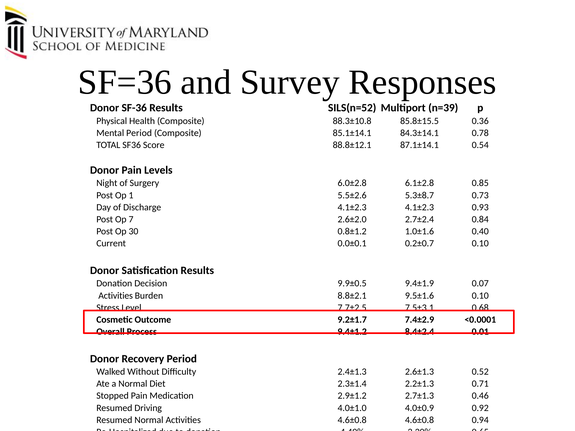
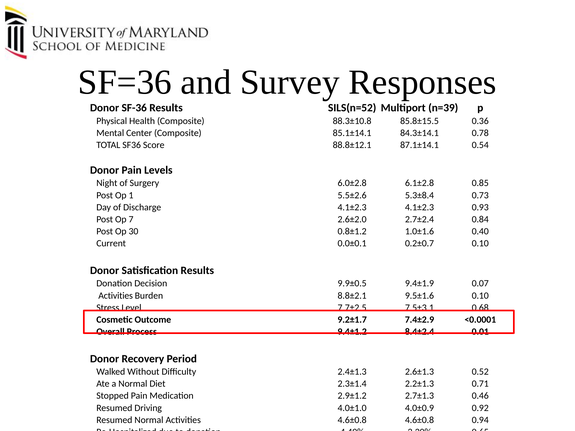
Mental Period: Period -> Center (139, 133)
5.3±8.7: 5.3±8.7 -> 5.3±8.4 (419, 195)
